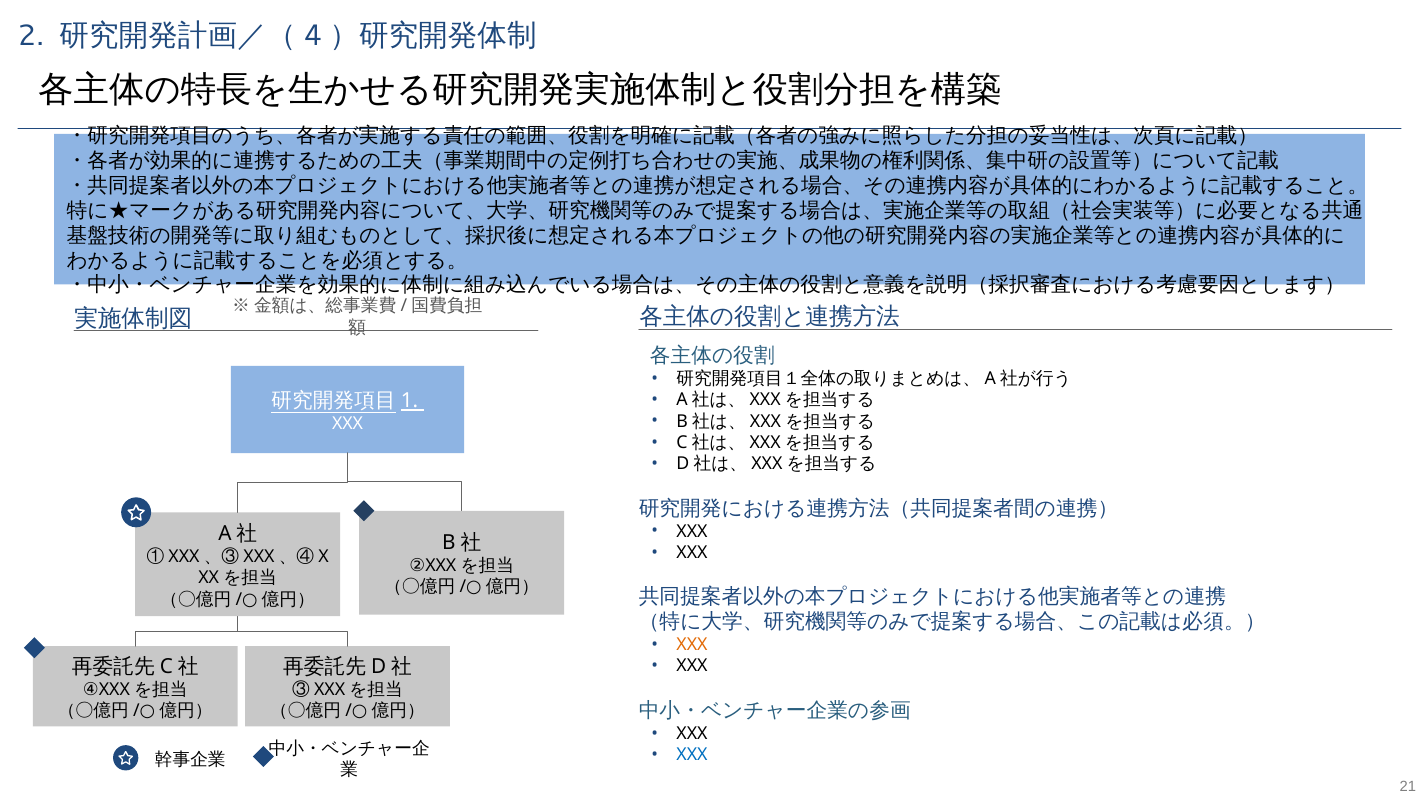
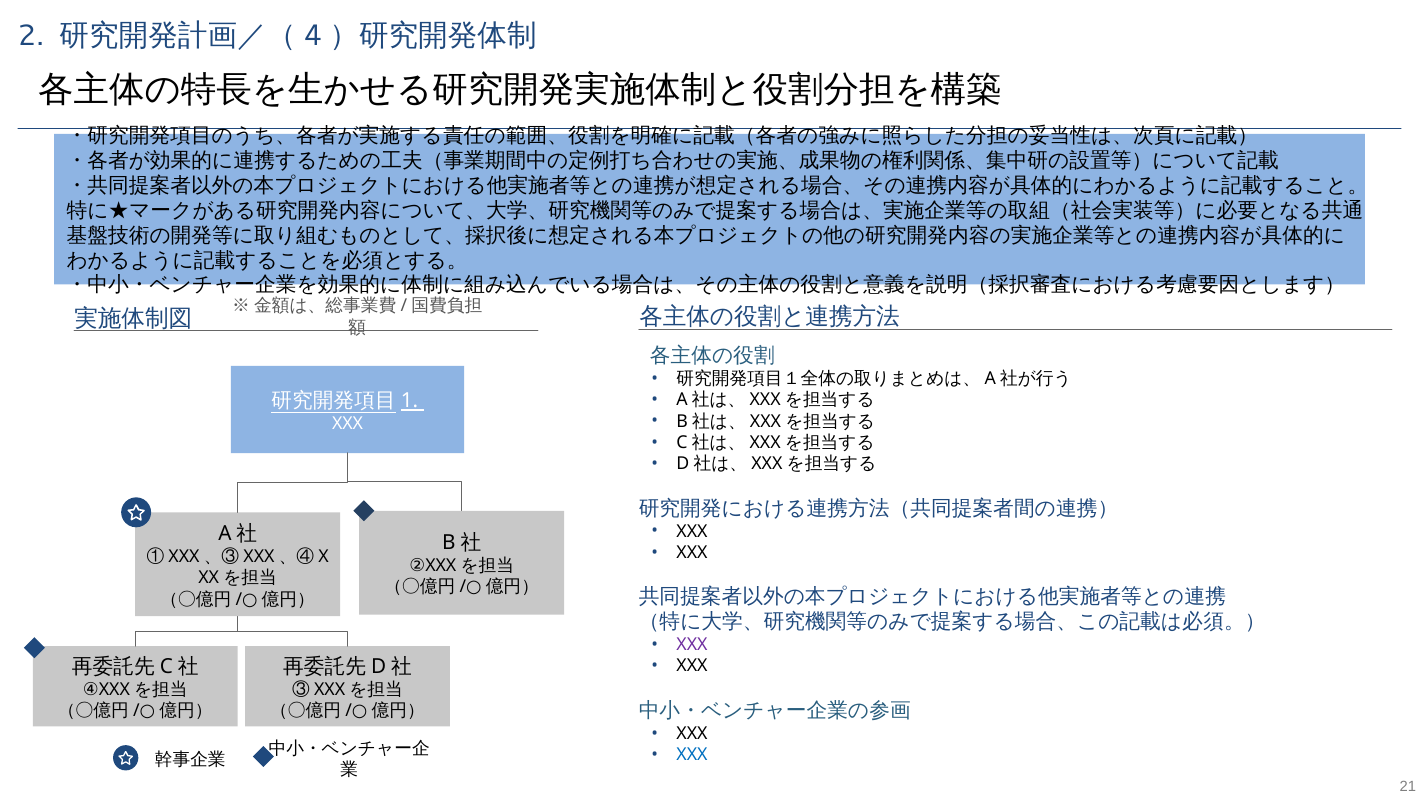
XXX colour: orange -> purple (692, 645)
